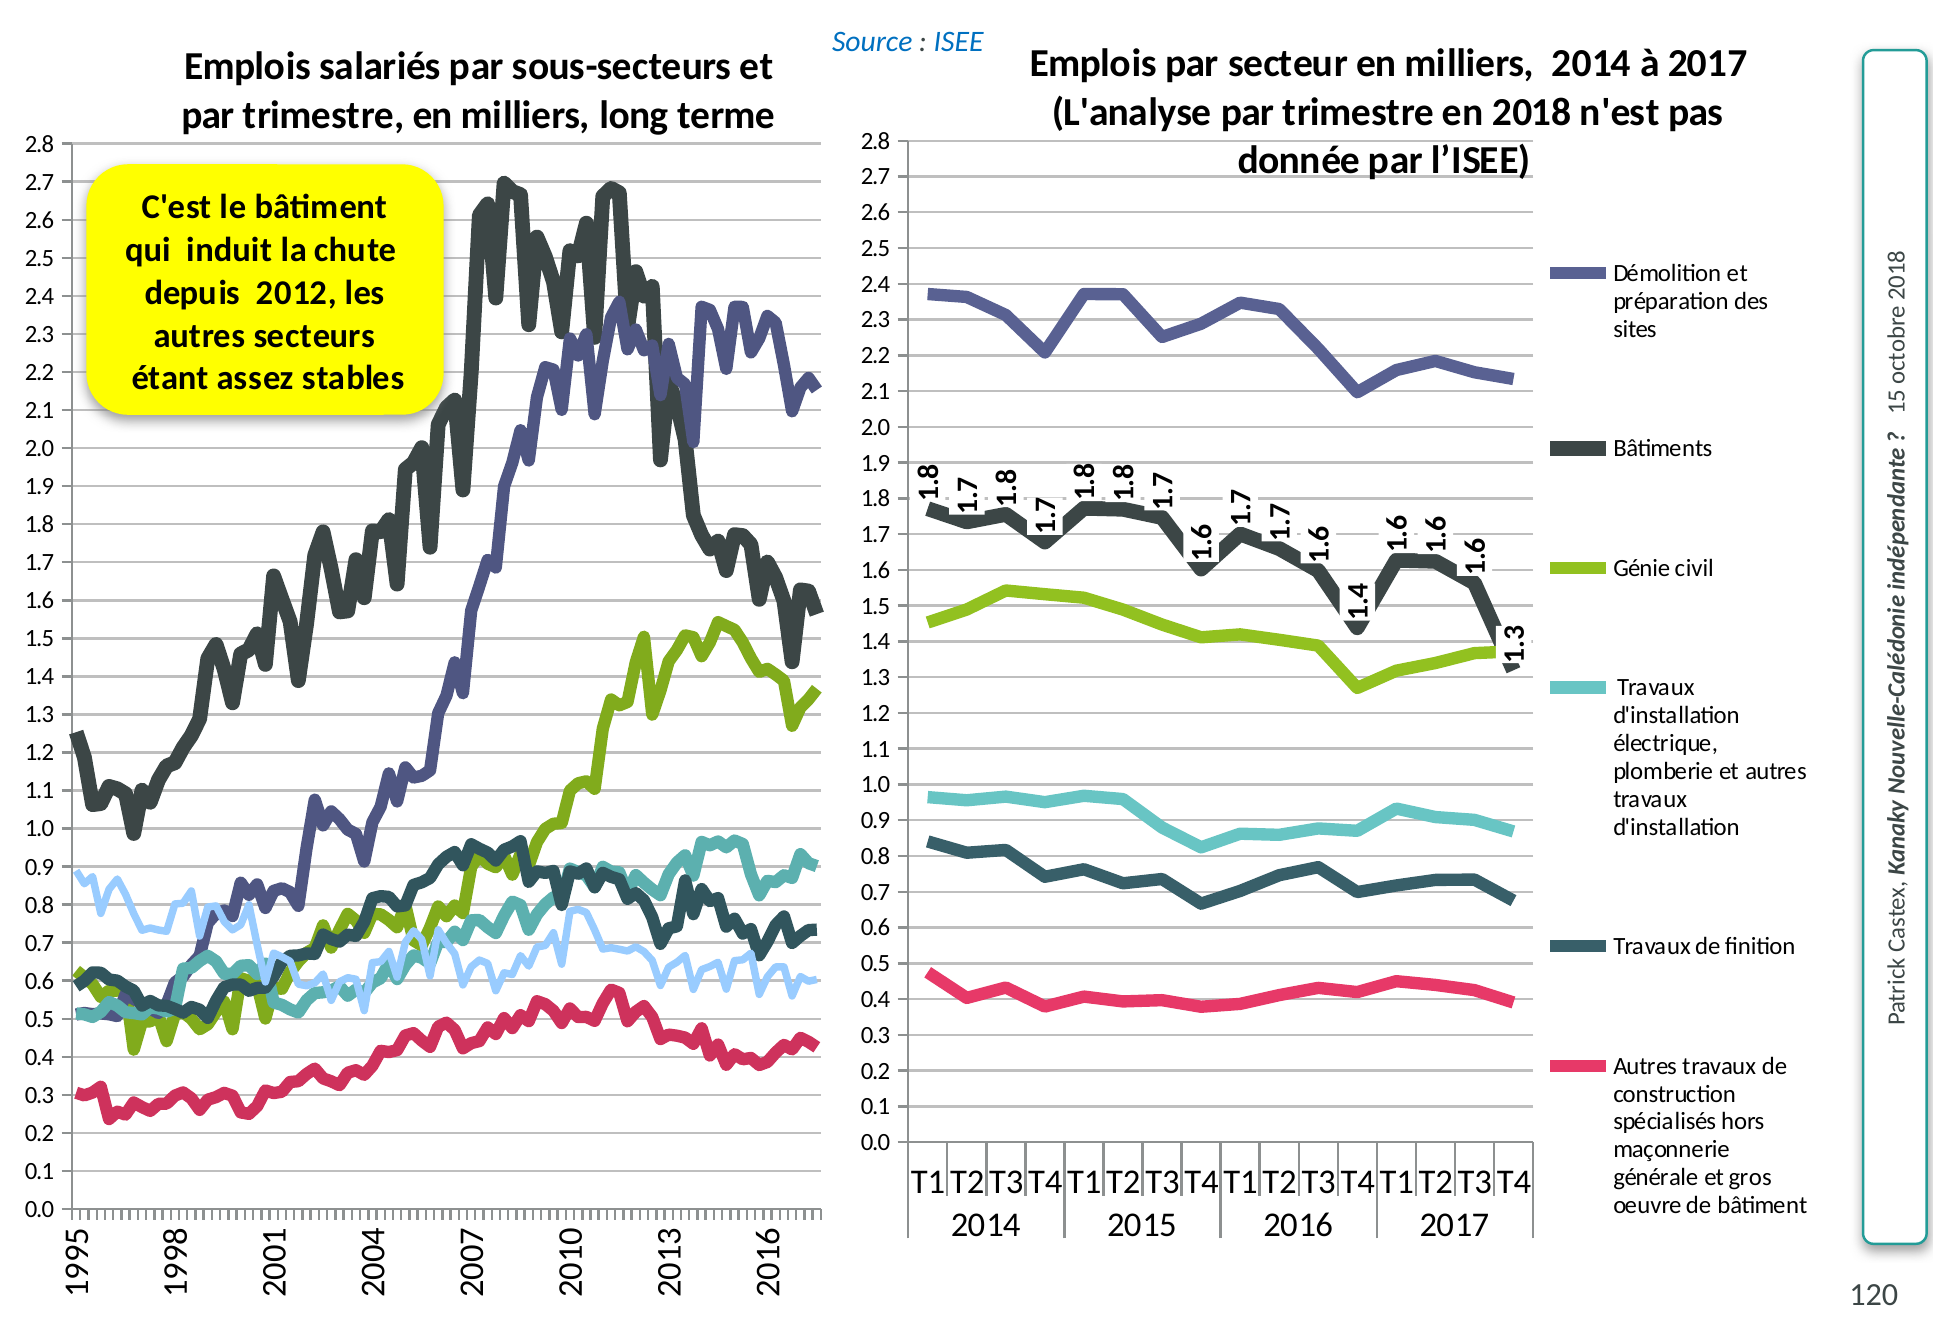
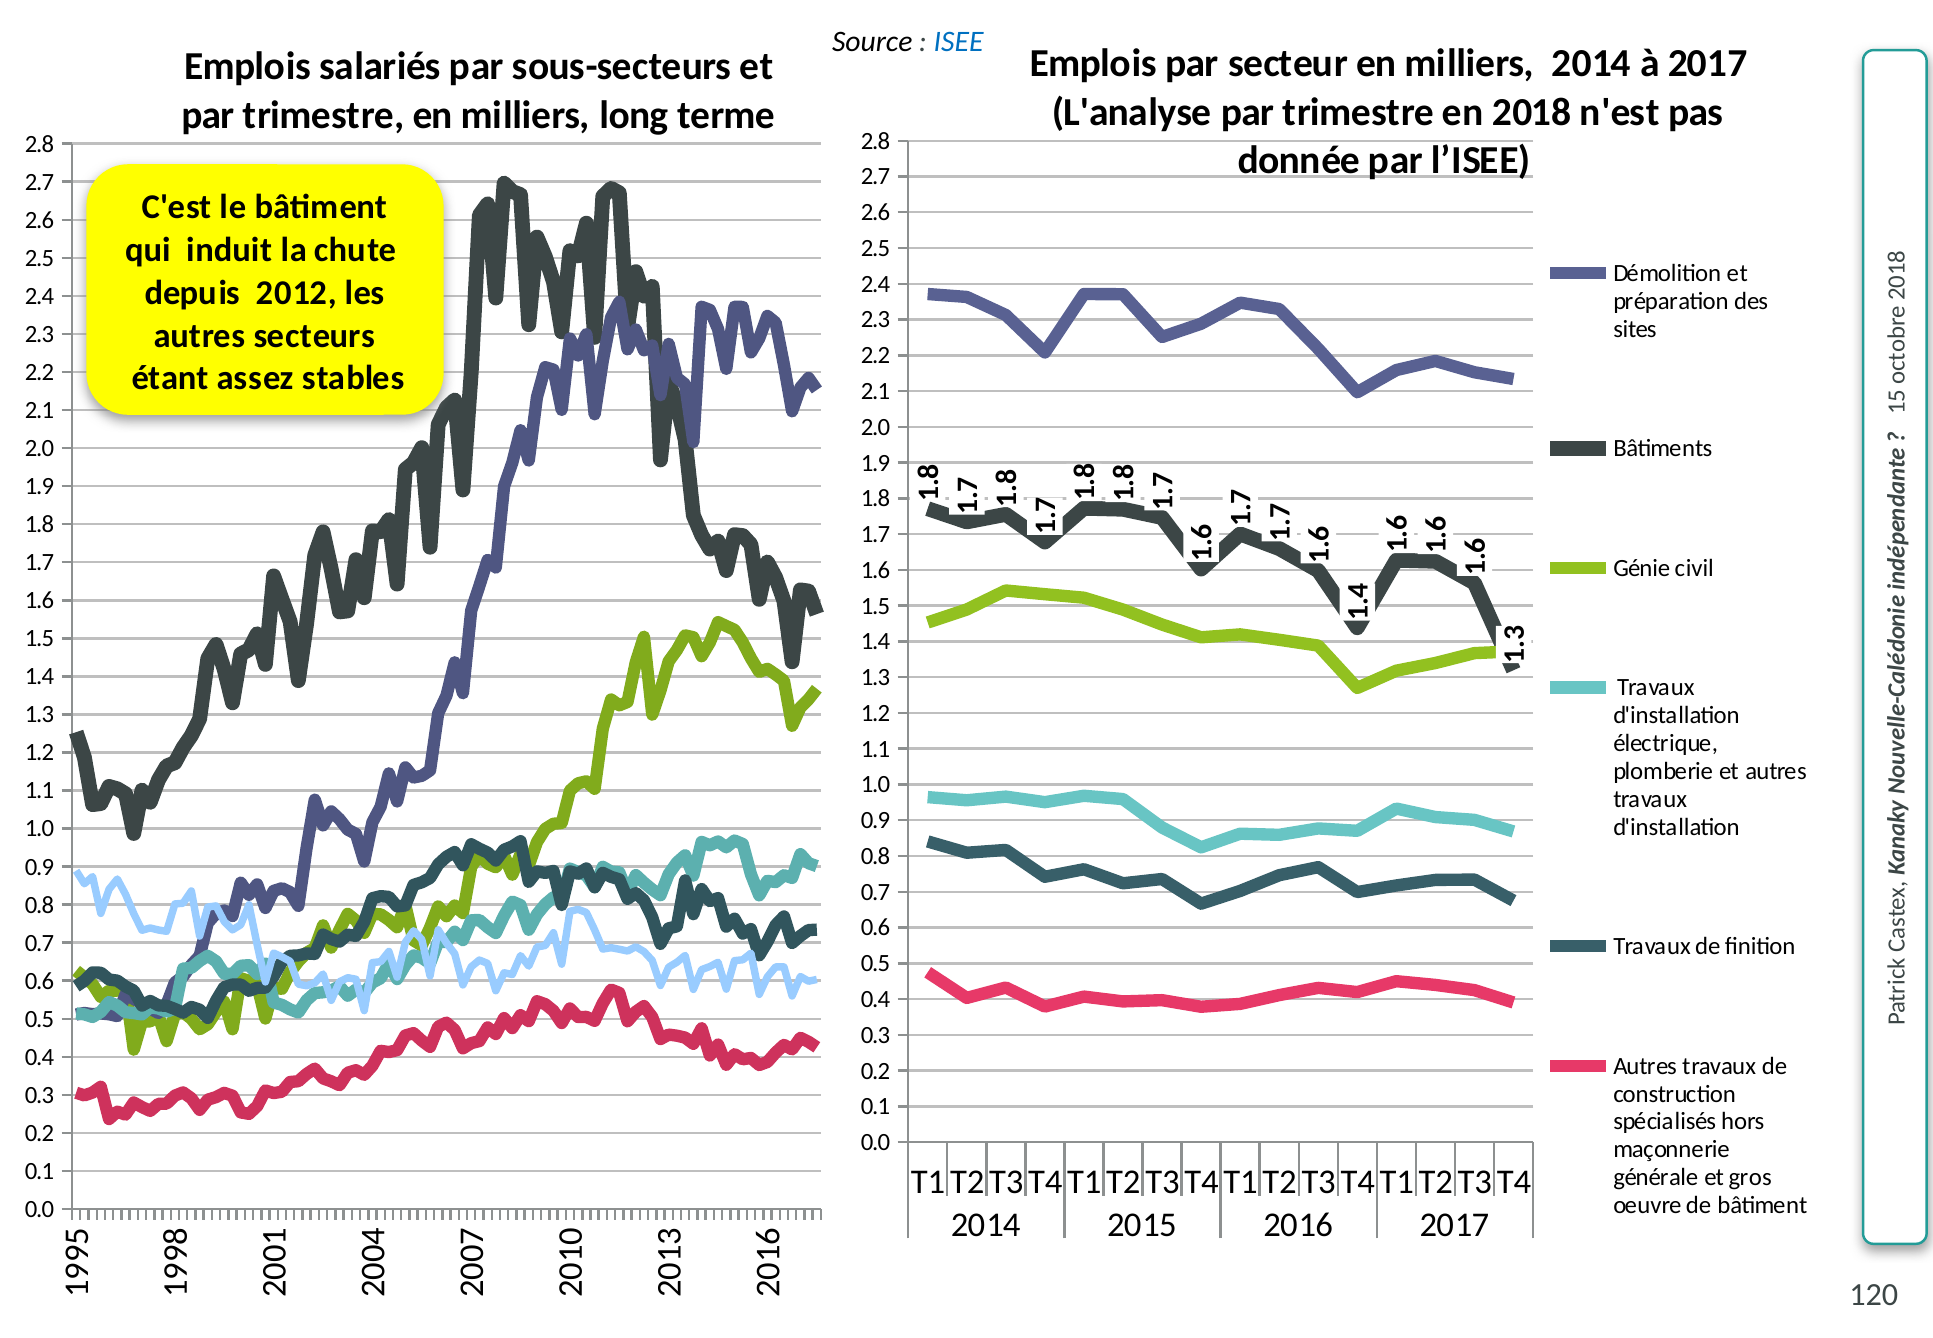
Source colour: blue -> black (872, 42)
